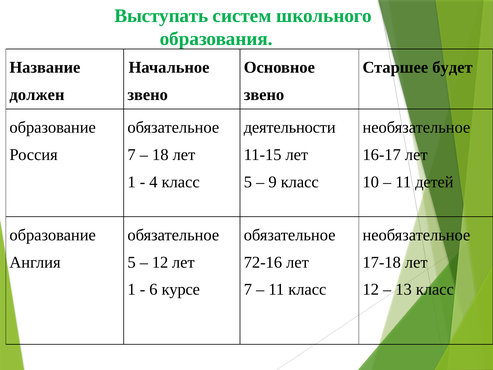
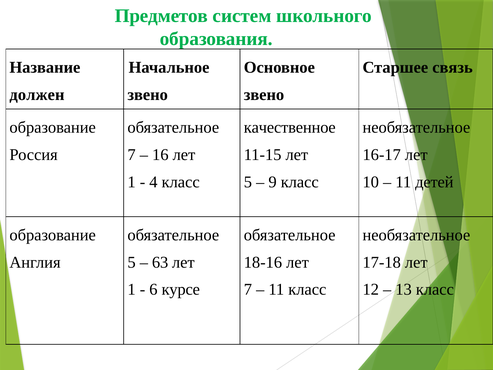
Выступать: Выступать -> Предметов (161, 16)
будет: будет -> связь (452, 67)
деятельности: деятельности -> качественное (290, 127)
18: 18 -> 16 (160, 155)
12: 12 -> 63 (160, 262)
72-16: 72-16 -> 18-16 (263, 262)
